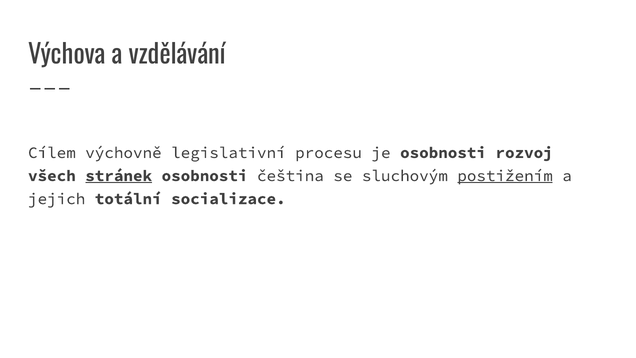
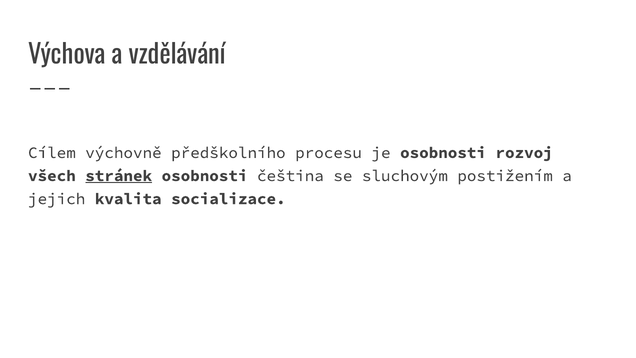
legislativní: legislativní -> předškolního (228, 153)
postižením underline: present -> none (505, 176)
totální: totální -> kvalita (128, 199)
